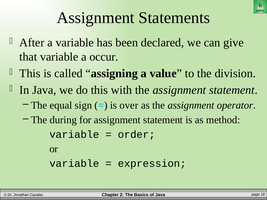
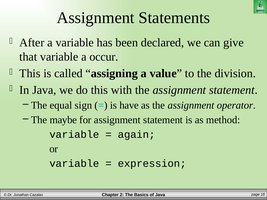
over: over -> have (129, 105)
during: during -> maybe (63, 120)
order: order -> again (137, 135)
